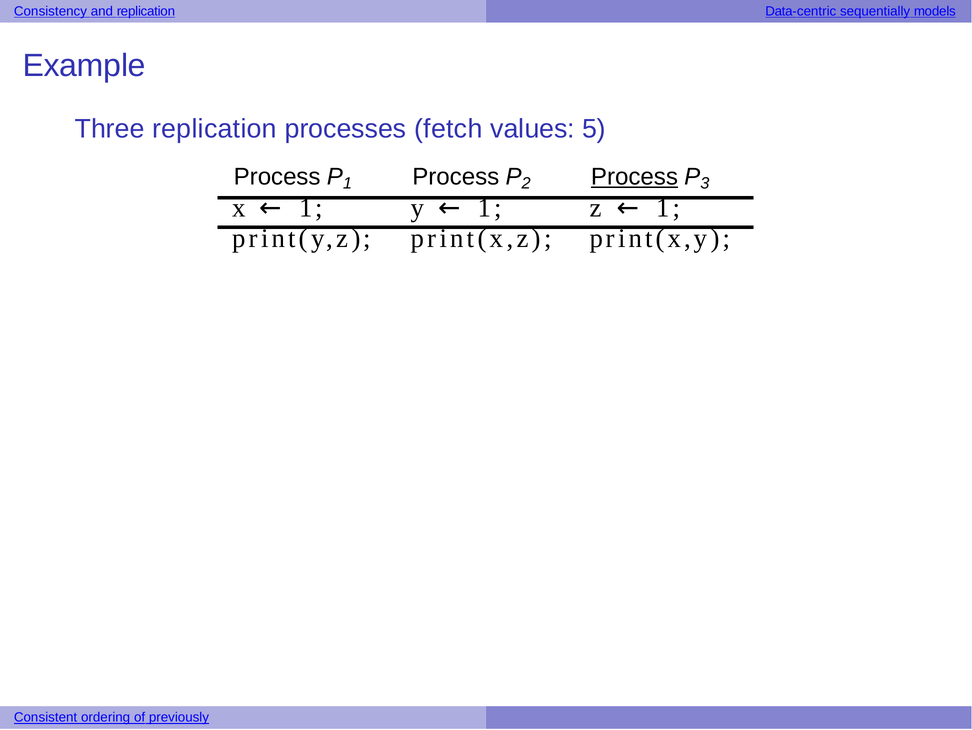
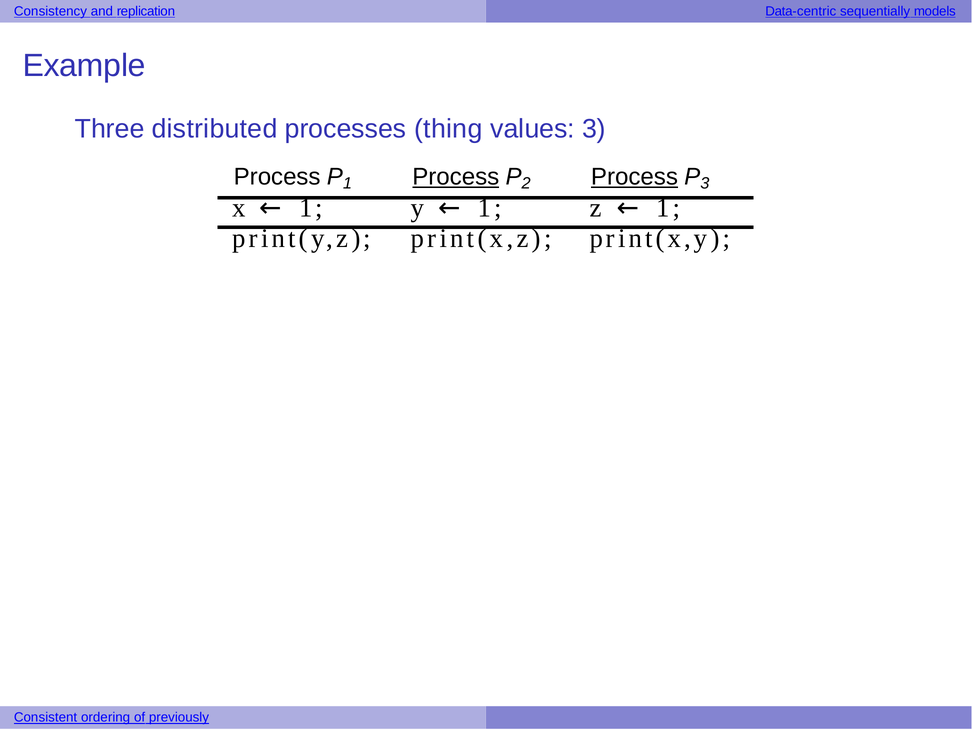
Three replication: replication -> distributed (215, 129)
fetch: fetch -> thing (448, 129)
values 5: 5 -> 3 (594, 129)
Process underline: none -> present (456, 177)
